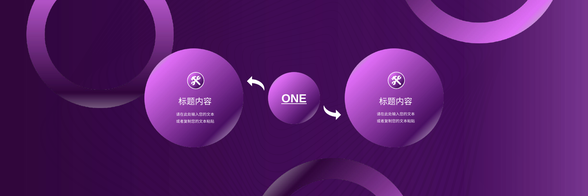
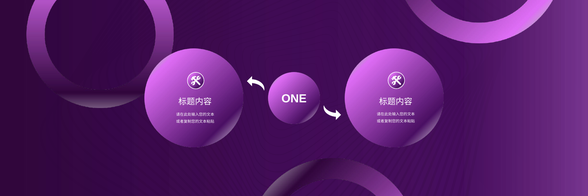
ONE underline: present -> none (294, 99)
